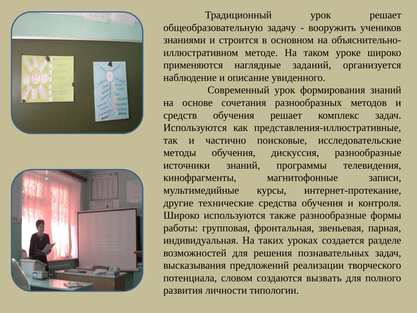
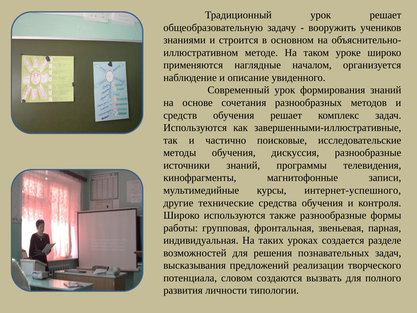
заданий: заданий -> началом (312, 65)
представления-иллюстративные: представления-иллюстративные -> завершенными-иллюстративные (328, 128)
интернет-протекание: интернет-протекание -> интернет-успешного (353, 190)
